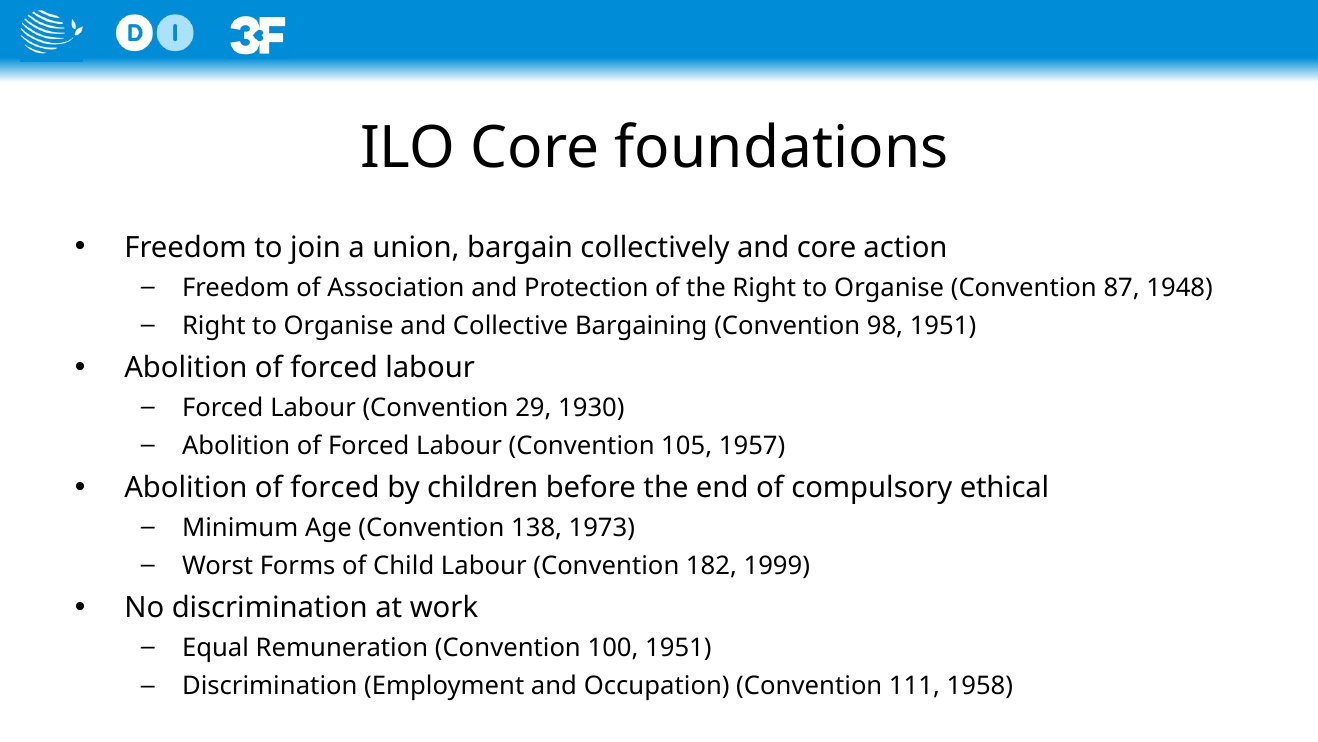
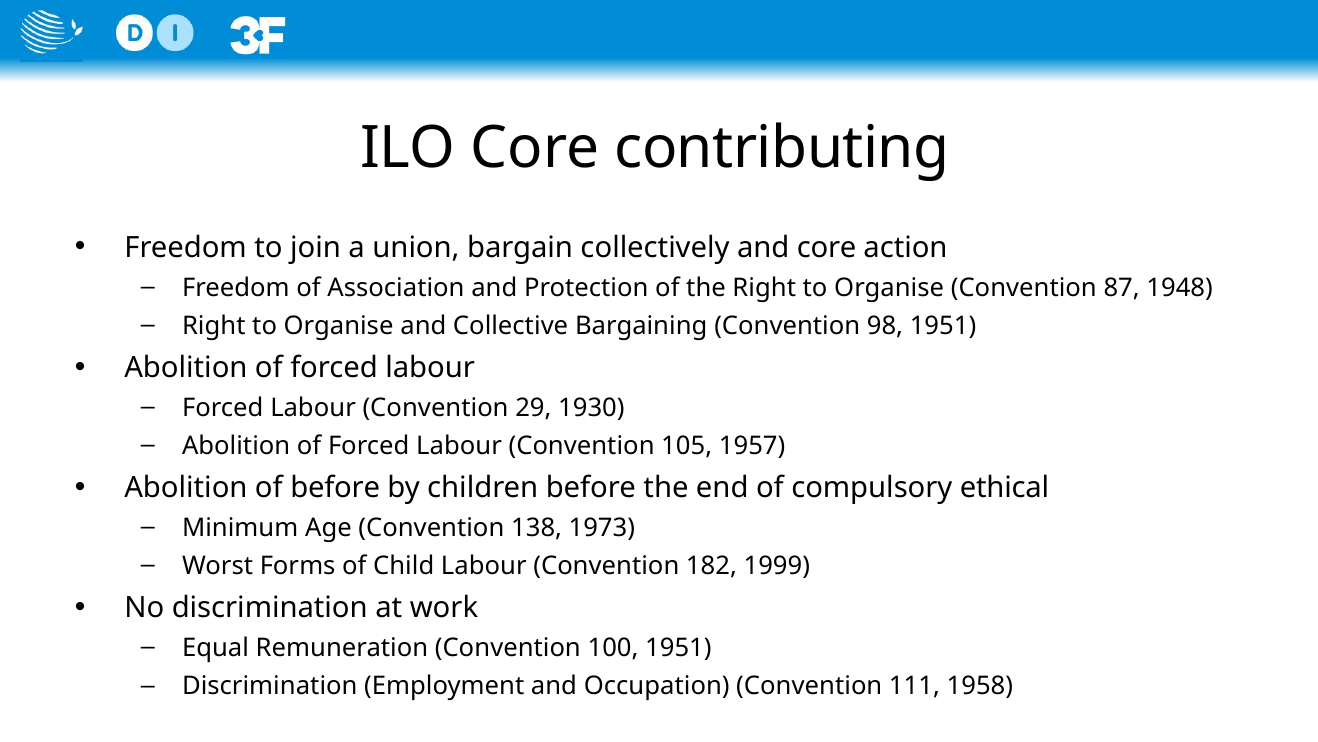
foundations: foundations -> contributing (782, 148)
forced: forced -> before (335, 488)
